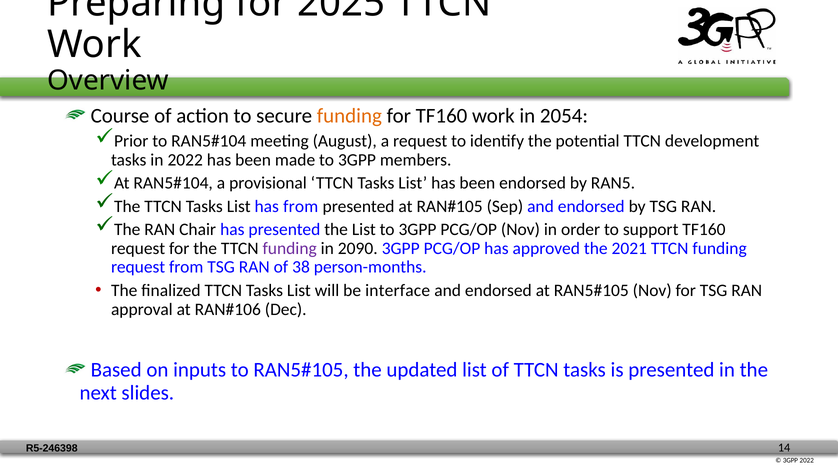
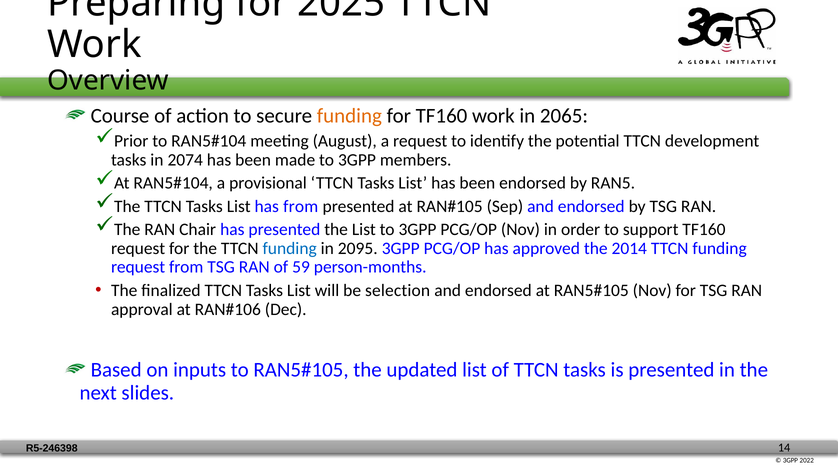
2054: 2054 -> 2065 (564, 116)
in 2022: 2022 -> 2074 (185, 160)
funding colour: purple -> blue (290, 249)
2090: 2090 -> 2095 (358, 249)
2021: 2021 -> 2014 (629, 249)
38: 38 -> 59 (301, 267)
interface: interface -> selection (398, 291)
